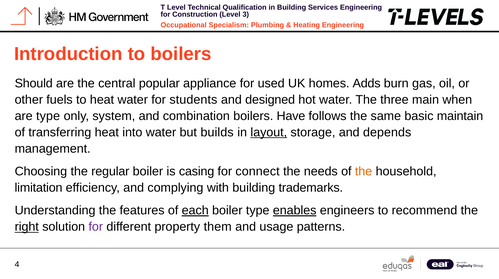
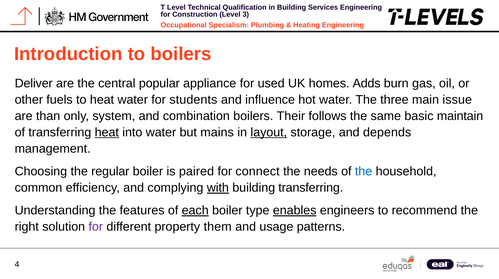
Should: Should -> Deliver (34, 83)
designed: designed -> influence (270, 100)
when: when -> issue (457, 100)
are type: type -> than (48, 116)
Have: Have -> Their (291, 116)
heat underline: none -> present (107, 132)
builds: builds -> mains (217, 132)
casing: casing -> paired (196, 171)
the colour: orange -> blue (364, 171)
limitation: limitation -> common (38, 188)
with underline: none -> present (218, 188)
building trademarks: trademarks -> transferring (311, 188)
right underline: present -> none (27, 227)
